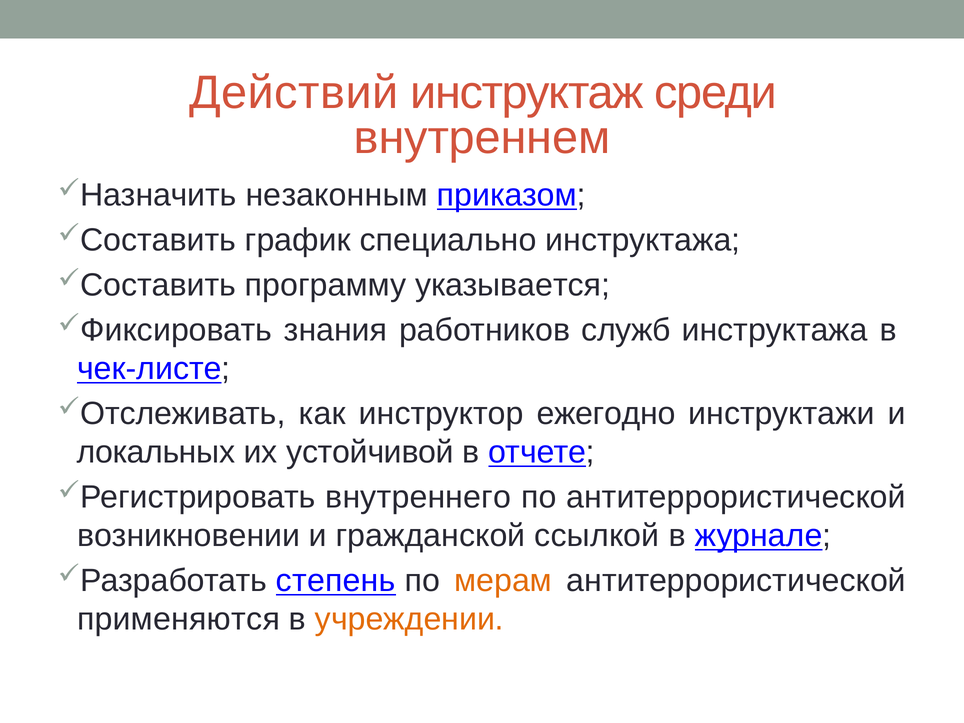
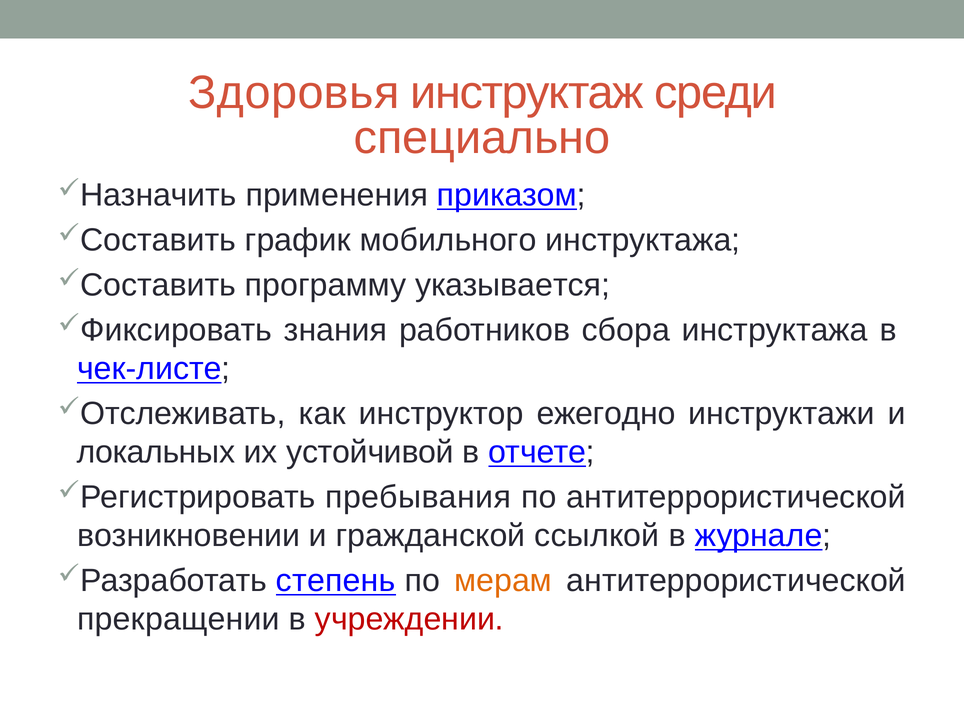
Действий: Действий -> Здоровья (294, 93)
внутреннем: внутреннем -> специально (482, 138)
незаконным: незаконным -> применения (337, 195)
специально: специально -> мобильного (448, 240)
служб: служб -> сбора (626, 330)
внутреннего: внутреннего -> пребывания (418, 497)
применяются: применяются -> прекращении (179, 619)
учреждении colour: orange -> red (409, 619)
